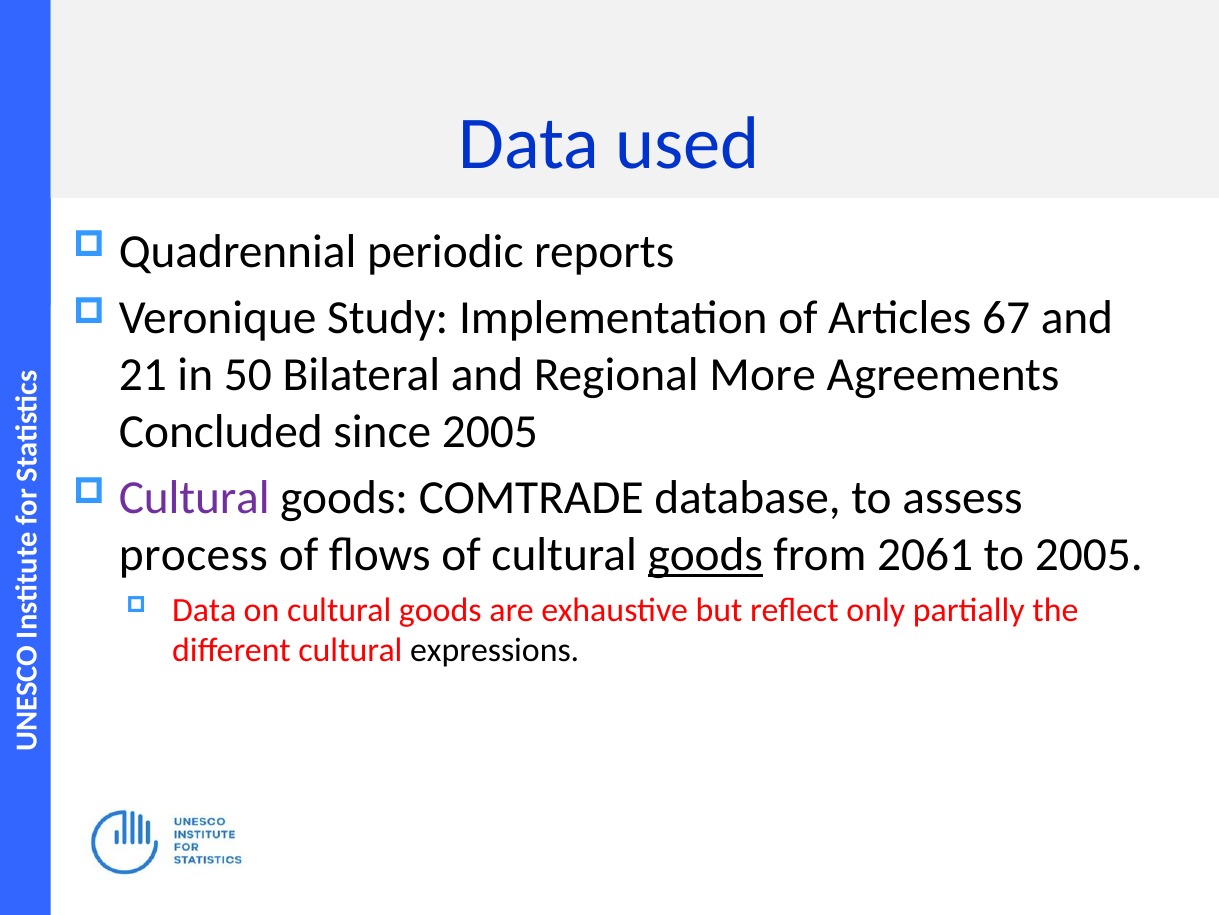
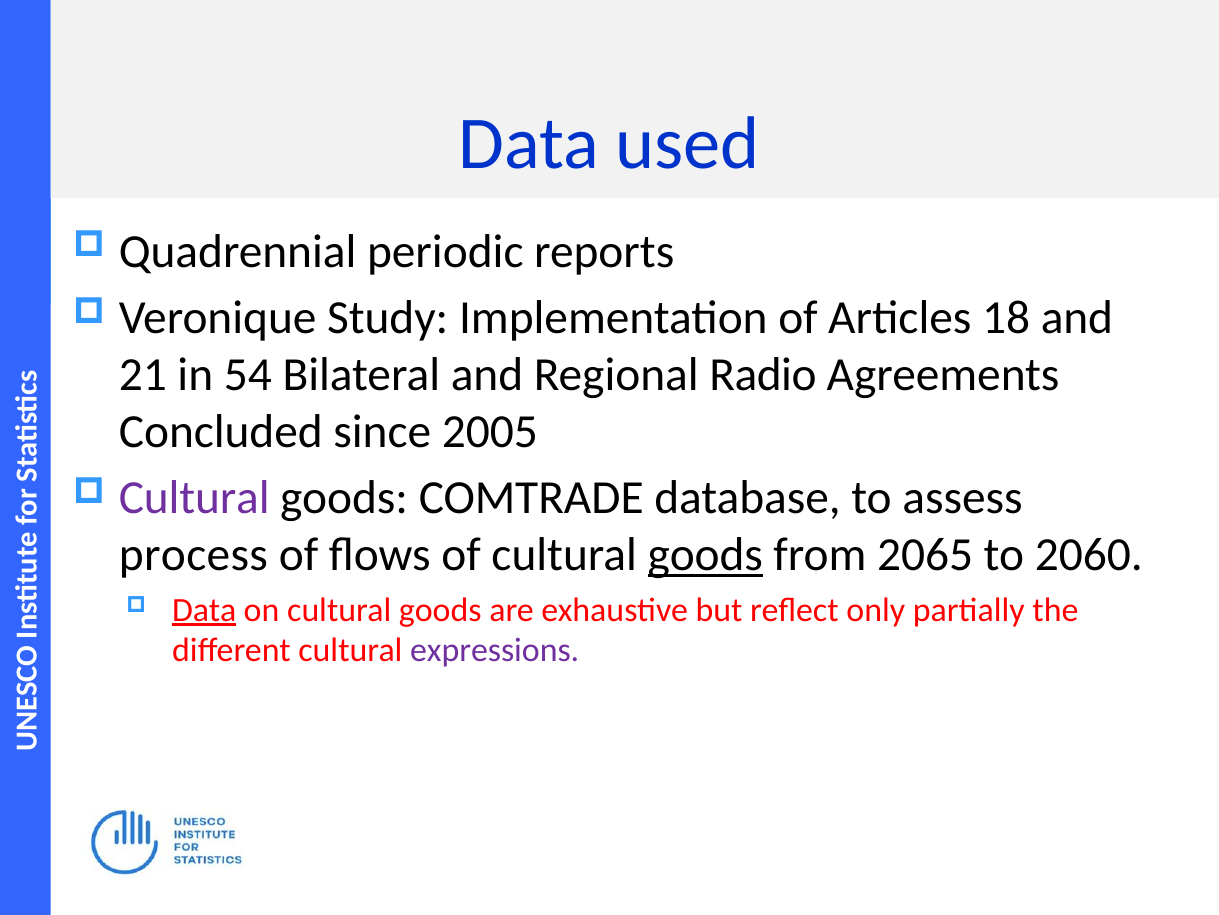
67: 67 -> 18 (1006, 318)
50: 50 -> 54 (248, 375)
More: More -> Radio (763, 375)
2061: 2061 -> 2065 (925, 555)
to 2005: 2005 -> 2060 (1089, 555)
Data underline: none -> present (204, 609)
expressions colour: black -> purple (495, 650)
